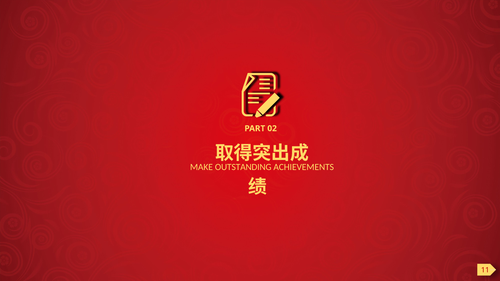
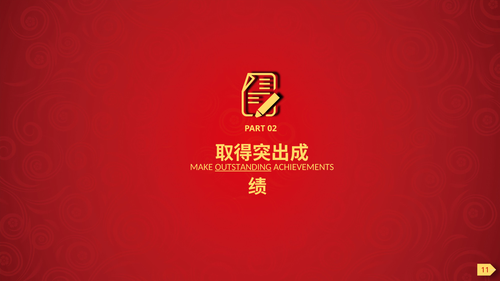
OUTSTANDING underline: none -> present (243, 167)
